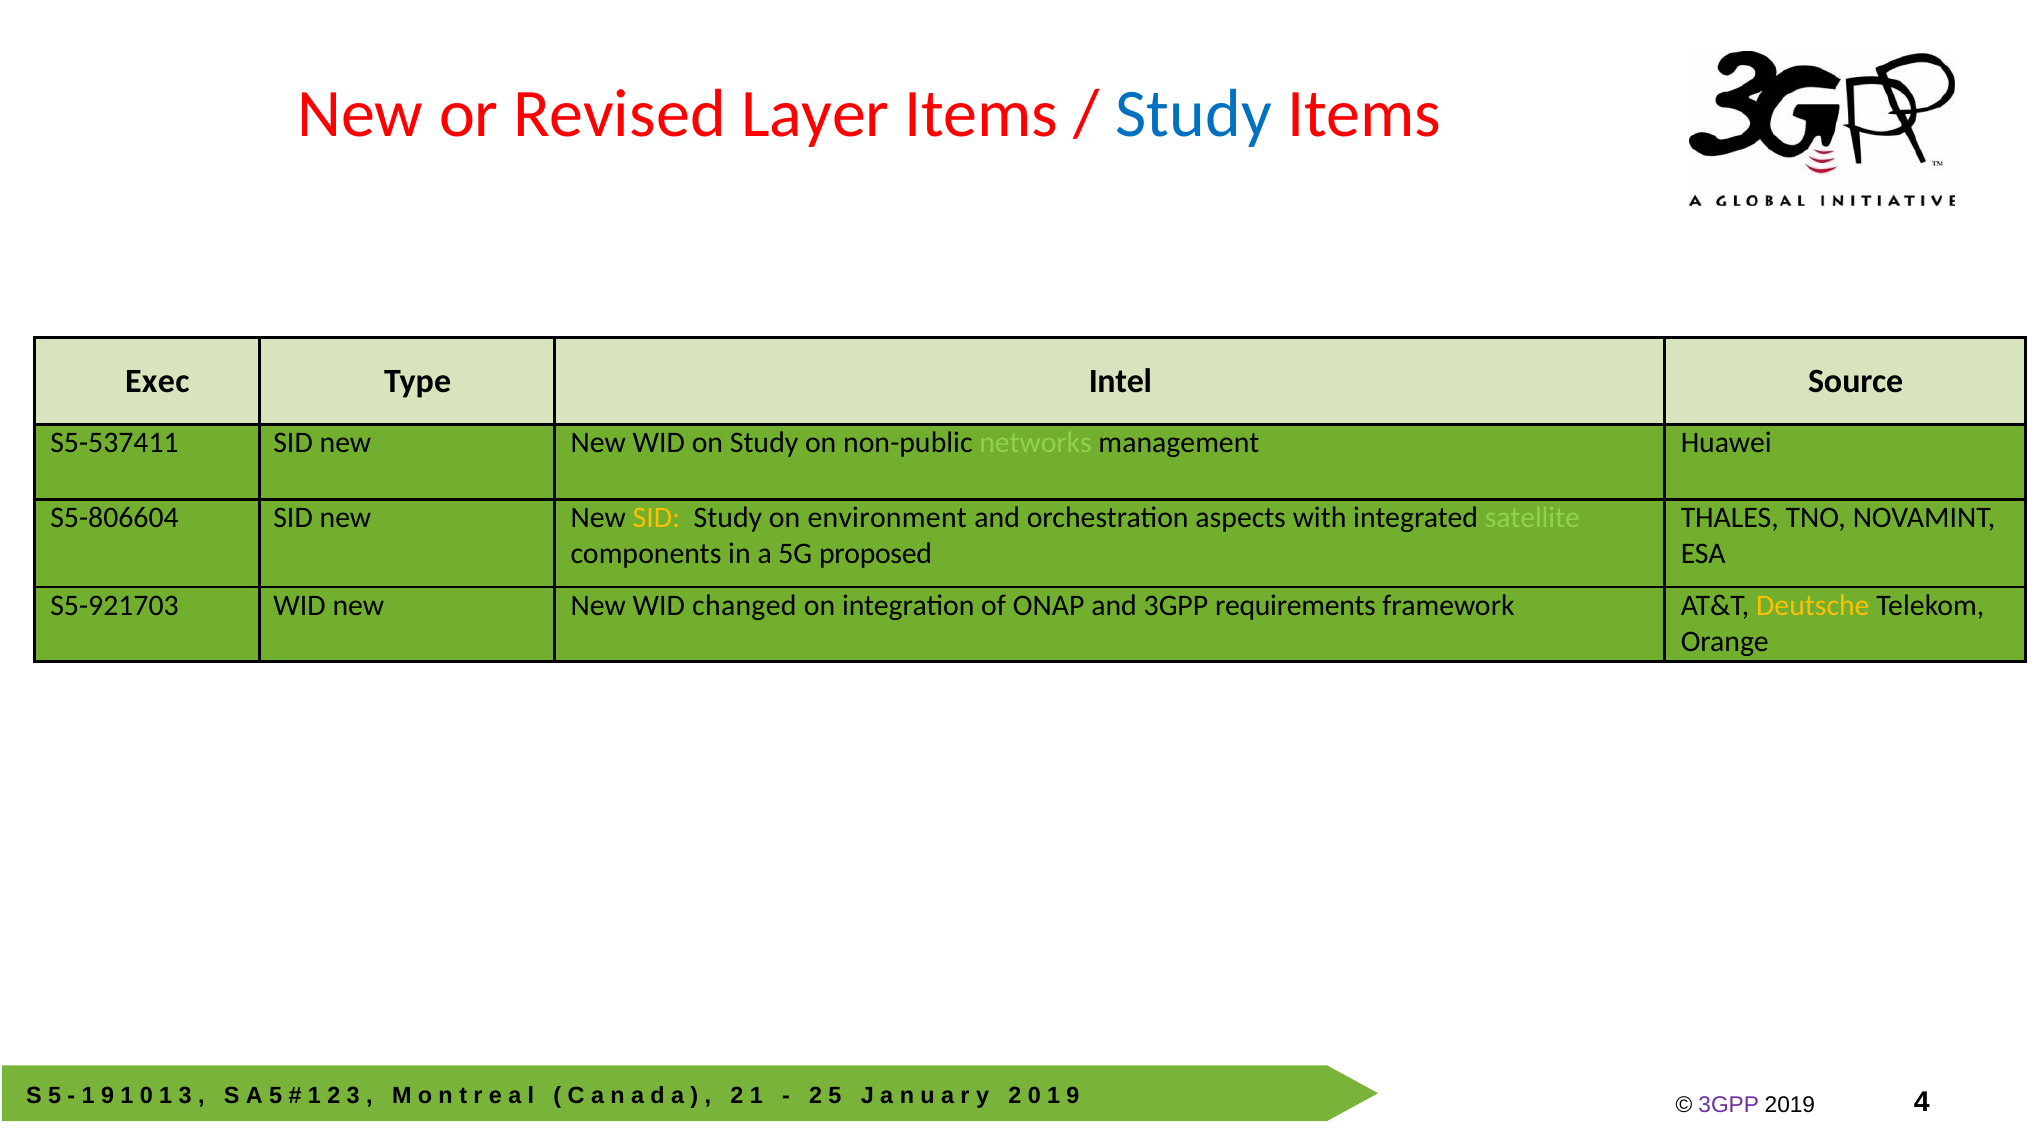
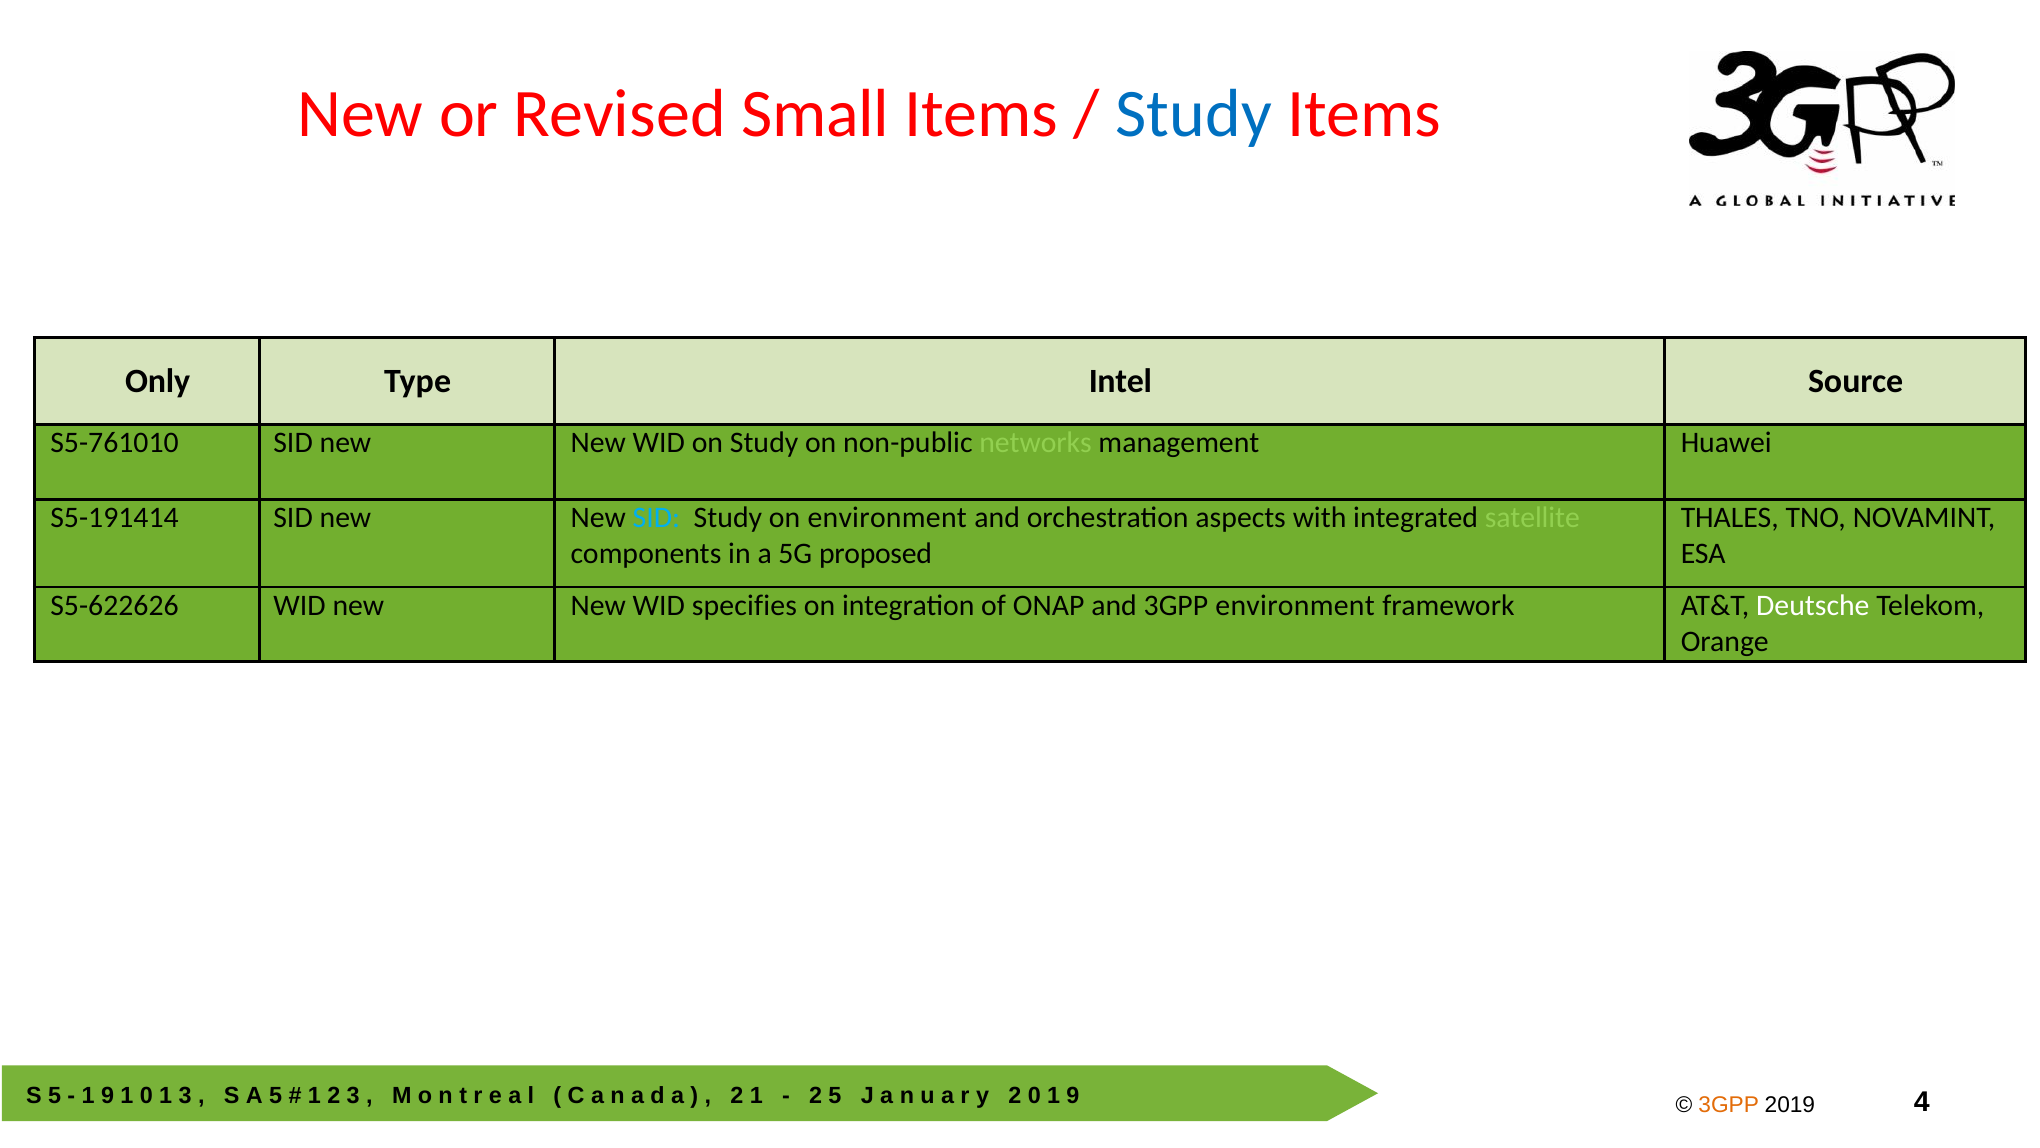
Layer: Layer -> Small (815, 114)
Exec: Exec -> Only (158, 381)
S5-537411: S5-537411 -> S5-761010 (115, 443)
S5-806604: S5-806604 -> S5-191414 (115, 517)
SID colour: yellow -> light blue (656, 517)
S5-921703: S5-921703 -> S5-622626 (115, 605)
changed: changed -> specifies (744, 605)
3GPP requirements: requirements -> environment (1295, 605)
Deutsche colour: yellow -> white (1813, 605)
3GPP colour: purple -> orange (1729, 1104)
